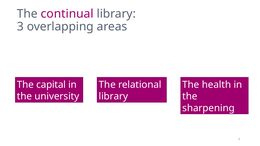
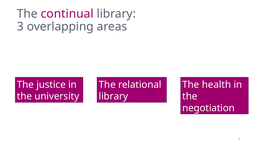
capital: capital -> justice (51, 85)
sharpening: sharpening -> negotiation (209, 108)
